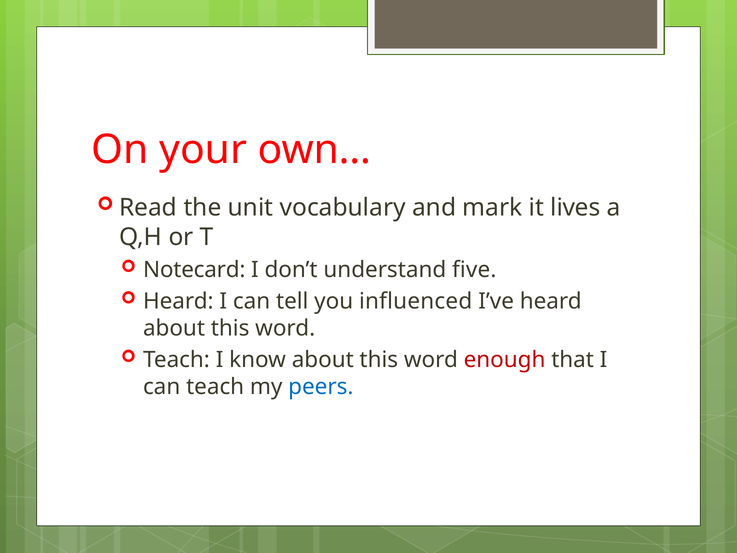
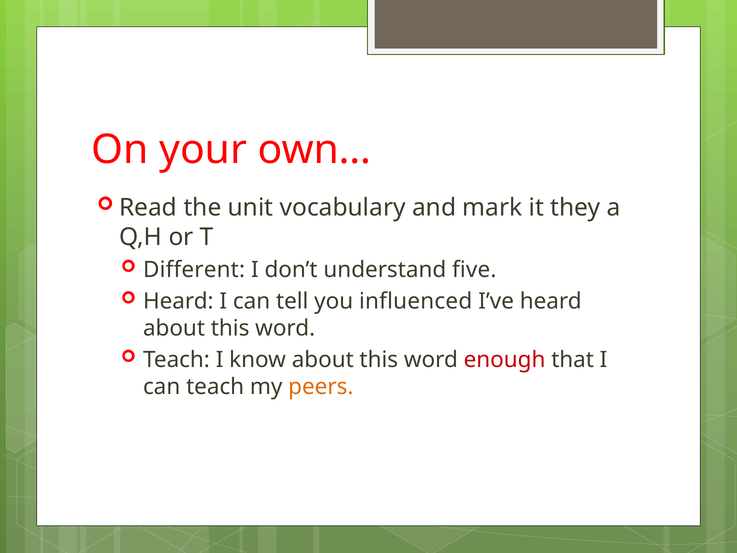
lives: lives -> they (575, 207)
Notecard: Notecard -> Different (194, 270)
peers colour: blue -> orange (321, 387)
